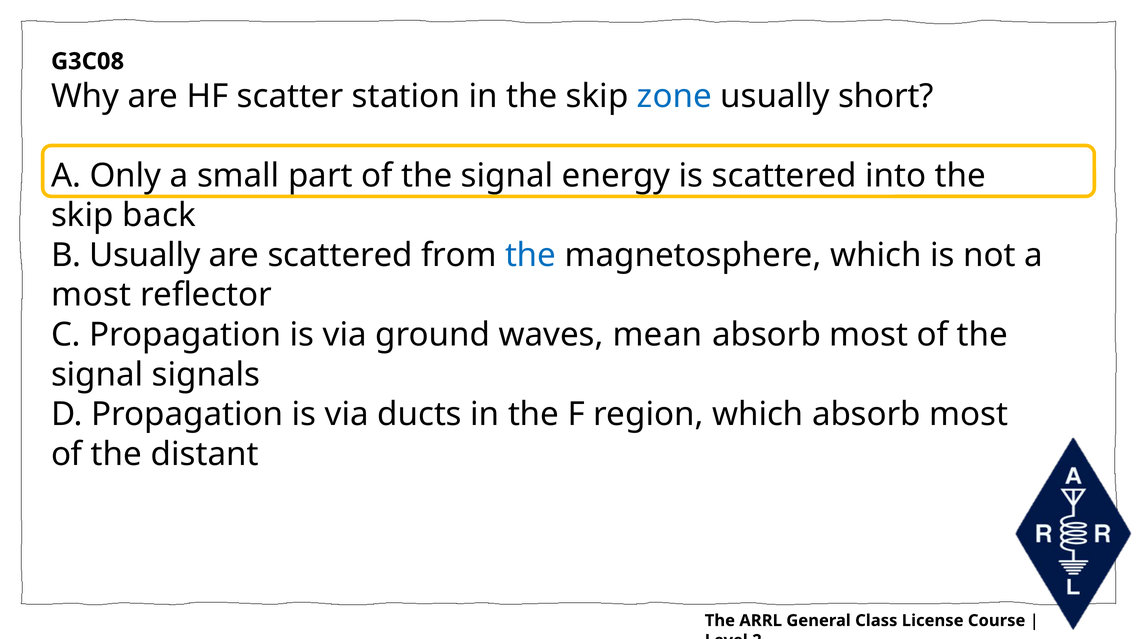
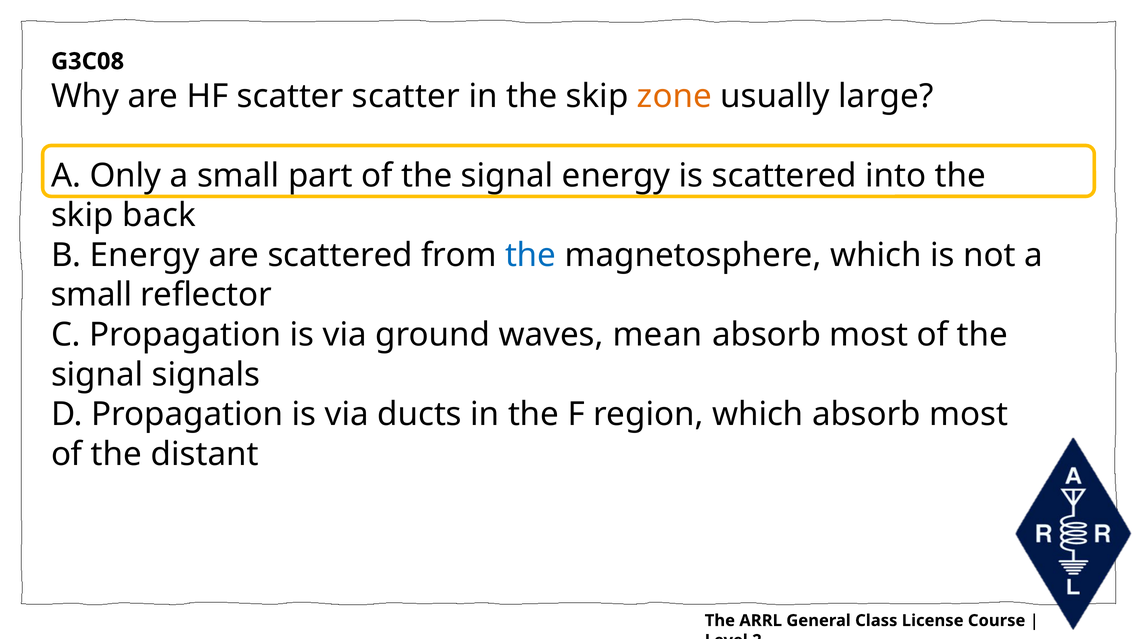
scatter station: station -> scatter (406, 96)
zone colour: blue -> orange (674, 96)
short: short -> large (886, 96)
B Usually: Usually -> Energy (145, 255)
most: most -> small (92, 295)
